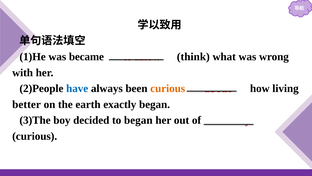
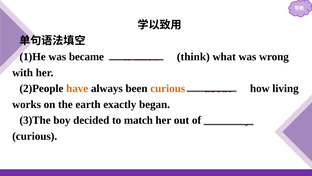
have colour: blue -> orange (77, 88)
better: better -> works (27, 104)
to began: began -> match (138, 120)
